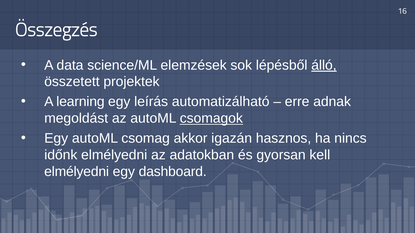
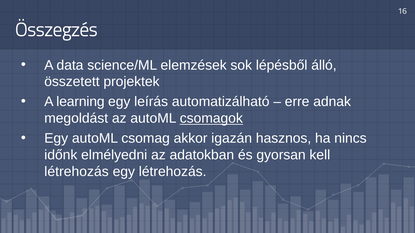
álló underline: present -> none (324, 65)
elmélyedni: elmélyedni -> létrehozás (77, 172)
egy dashboard: dashboard -> létrehozás (173, 172)
